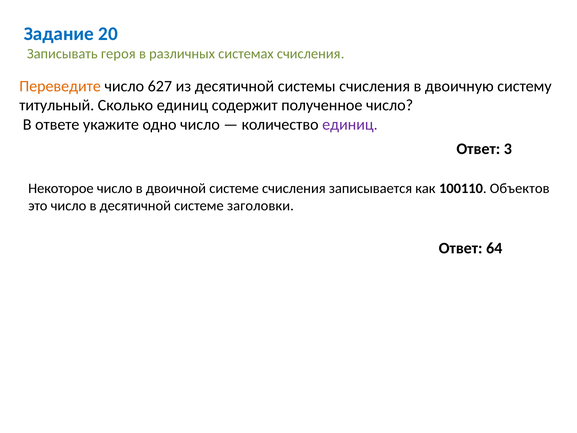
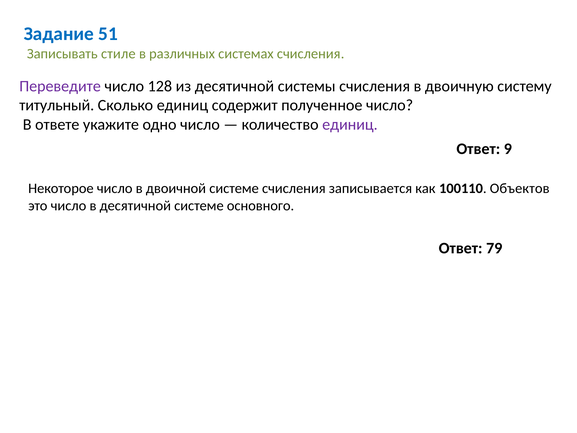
20: 20 -> 51 (108, 34)
героя: героя -> стиле (118, 54)
Переведите colour: orange -> purple (60, 86)
627: 627 -> 128 (160, 86)
3: 3 -> 9 (508, 149)
заголовки: заголовки -> основного (261, 206)
64: 64 -> 79 (494, 248)
